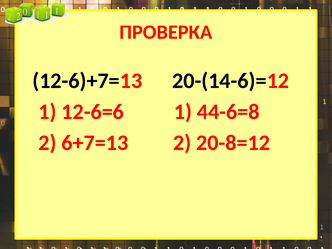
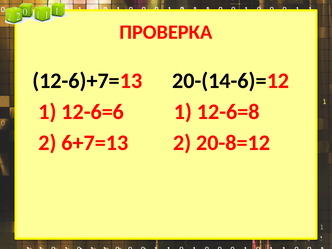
44-6=8: 44-6=8 -> 12-6=8 (228, 112)
